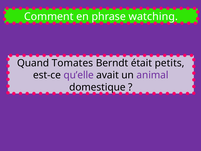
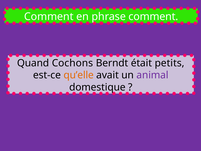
phrase watching: watching -> comment (153, 16)
Tomates: Tomates -> Cochons (72, 63)
qu’elle colour: purple -> orange (79, 75)
